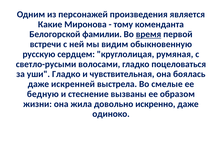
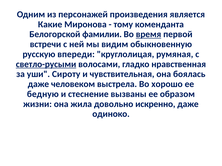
сердцем: сердцем -> впереди (76, 54)
светло-русыми underline: none -> present (46, 64)
поцеловаться: поцеловаться -> нравственная (179, 64)
уши Гладко: Гладко -> Сироту (66, 74)
искренней: искренней -> человеком (73, 84)
смелые: смелые -> хорошо (167, 84)
